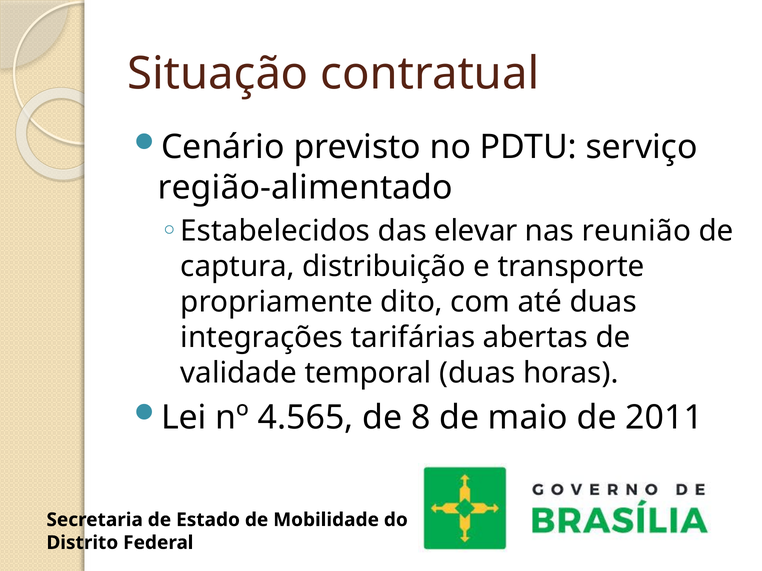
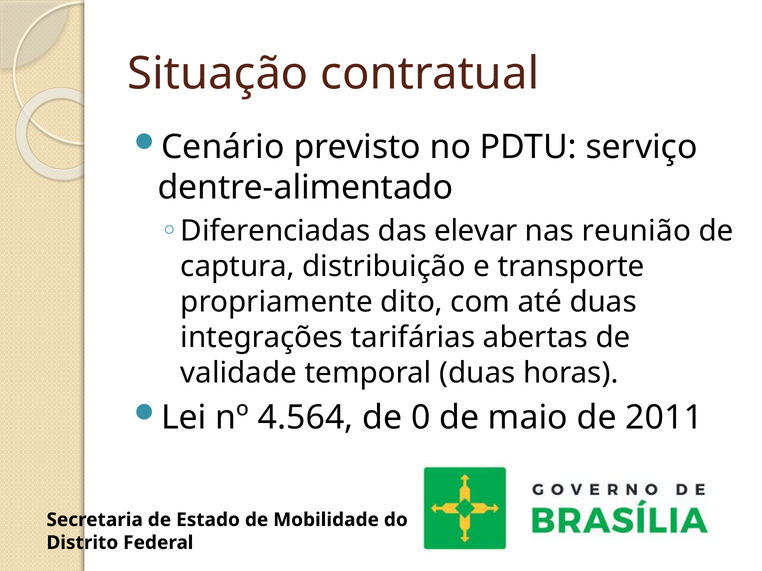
região-alimentado: região-alimentado -> dentre-alimentado (305, 188)
Estabelecidos: Estabelecidos -> Diferenciadas (275, 231)
4.565: 4.565 -> 4.564 (306, 418)
8: 8 -> 0 (421, 418)
